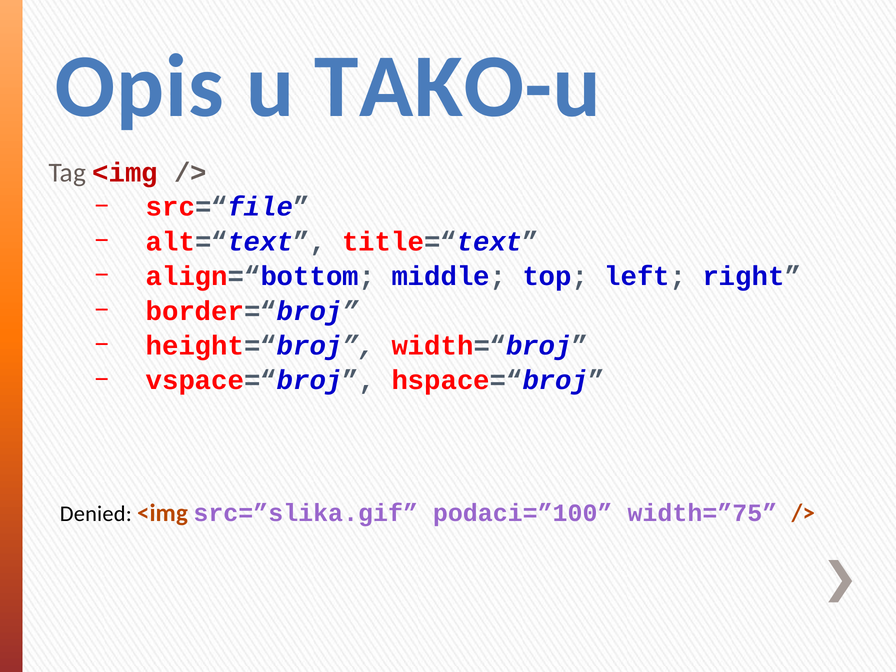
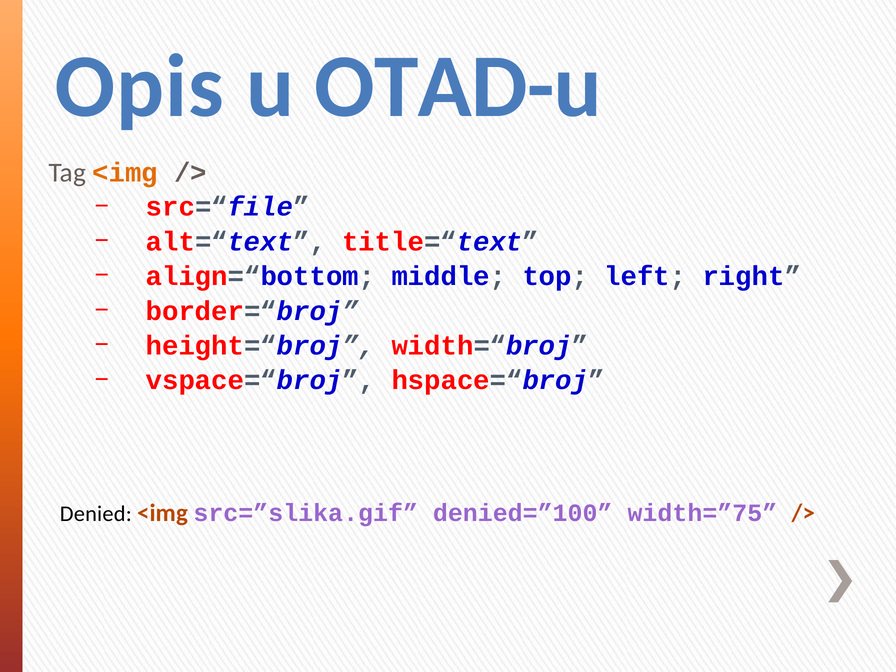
TAKO-u: TAKO-u -> OTAD-u (458, 87)
<img colour: red -> orange (125, 173)
podaci=”100: podaci=”100 -> denied=”100 (523, 513)
